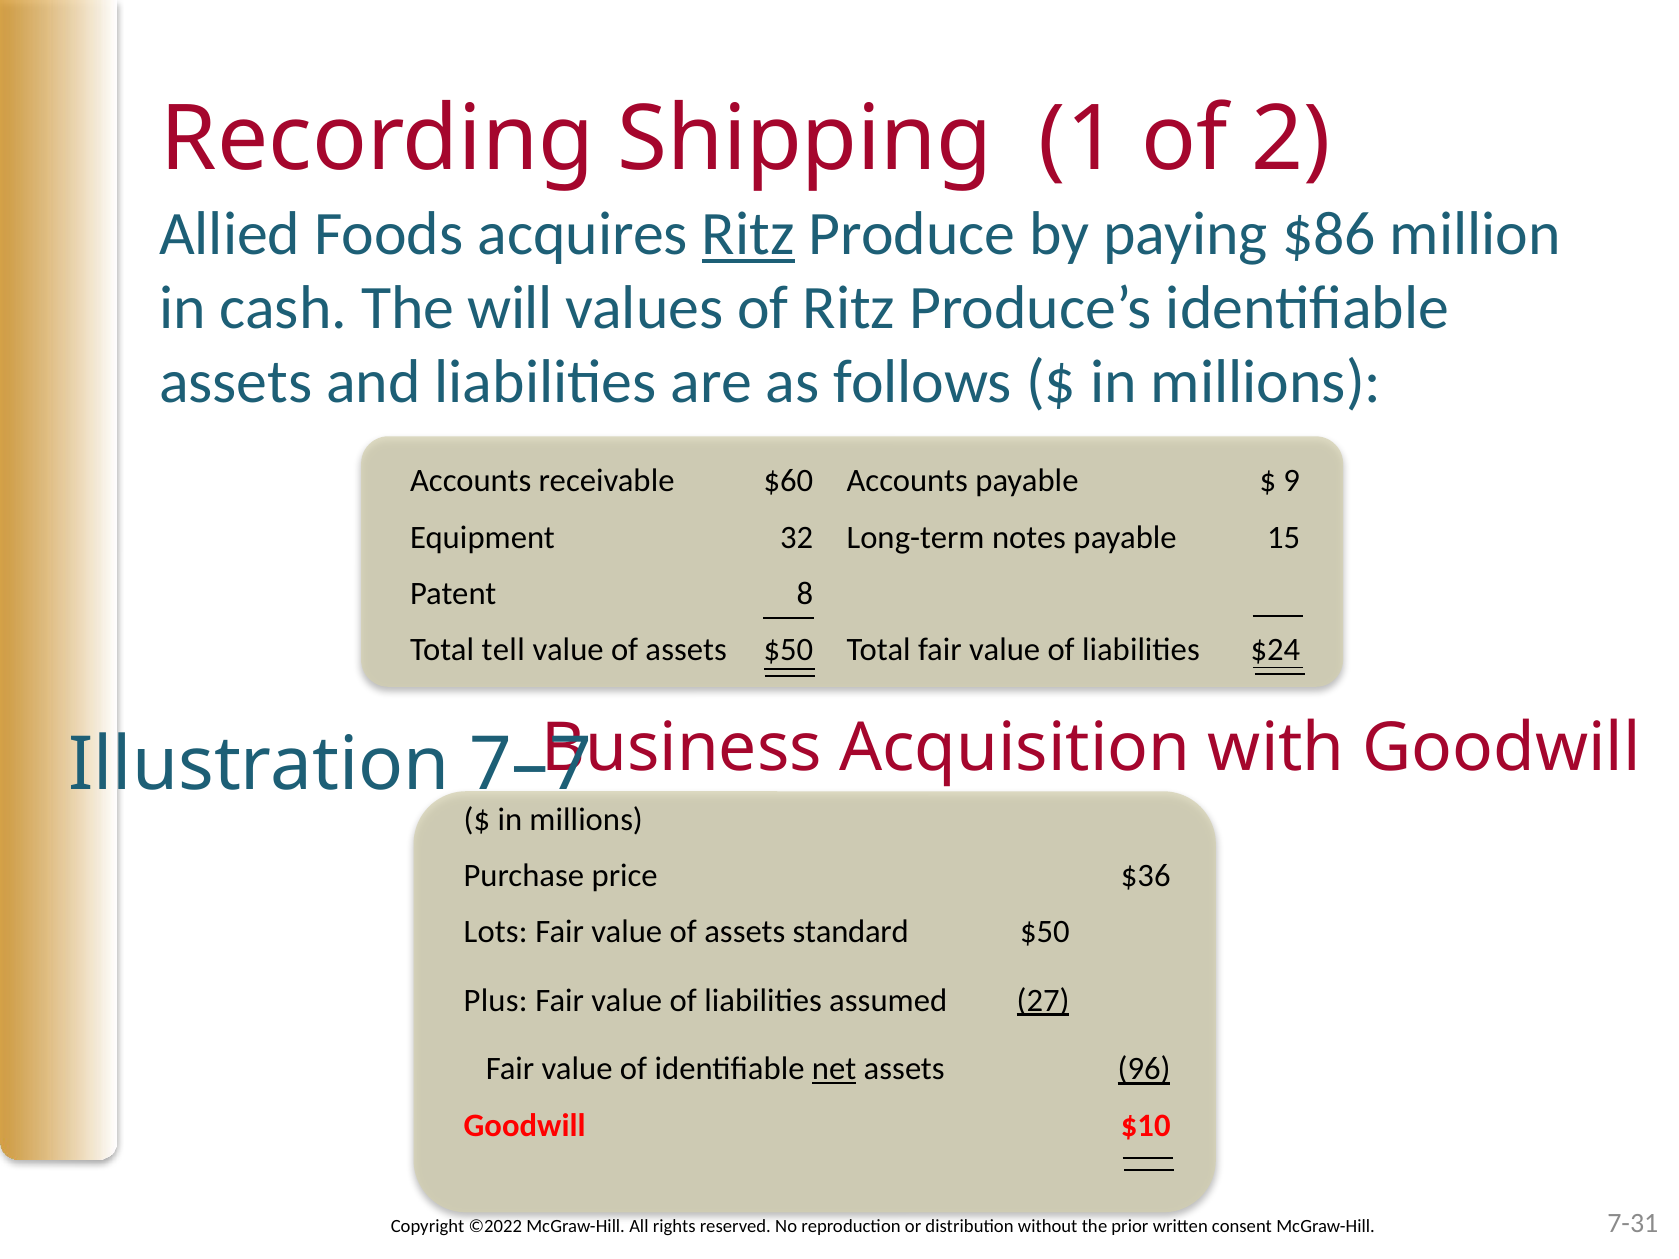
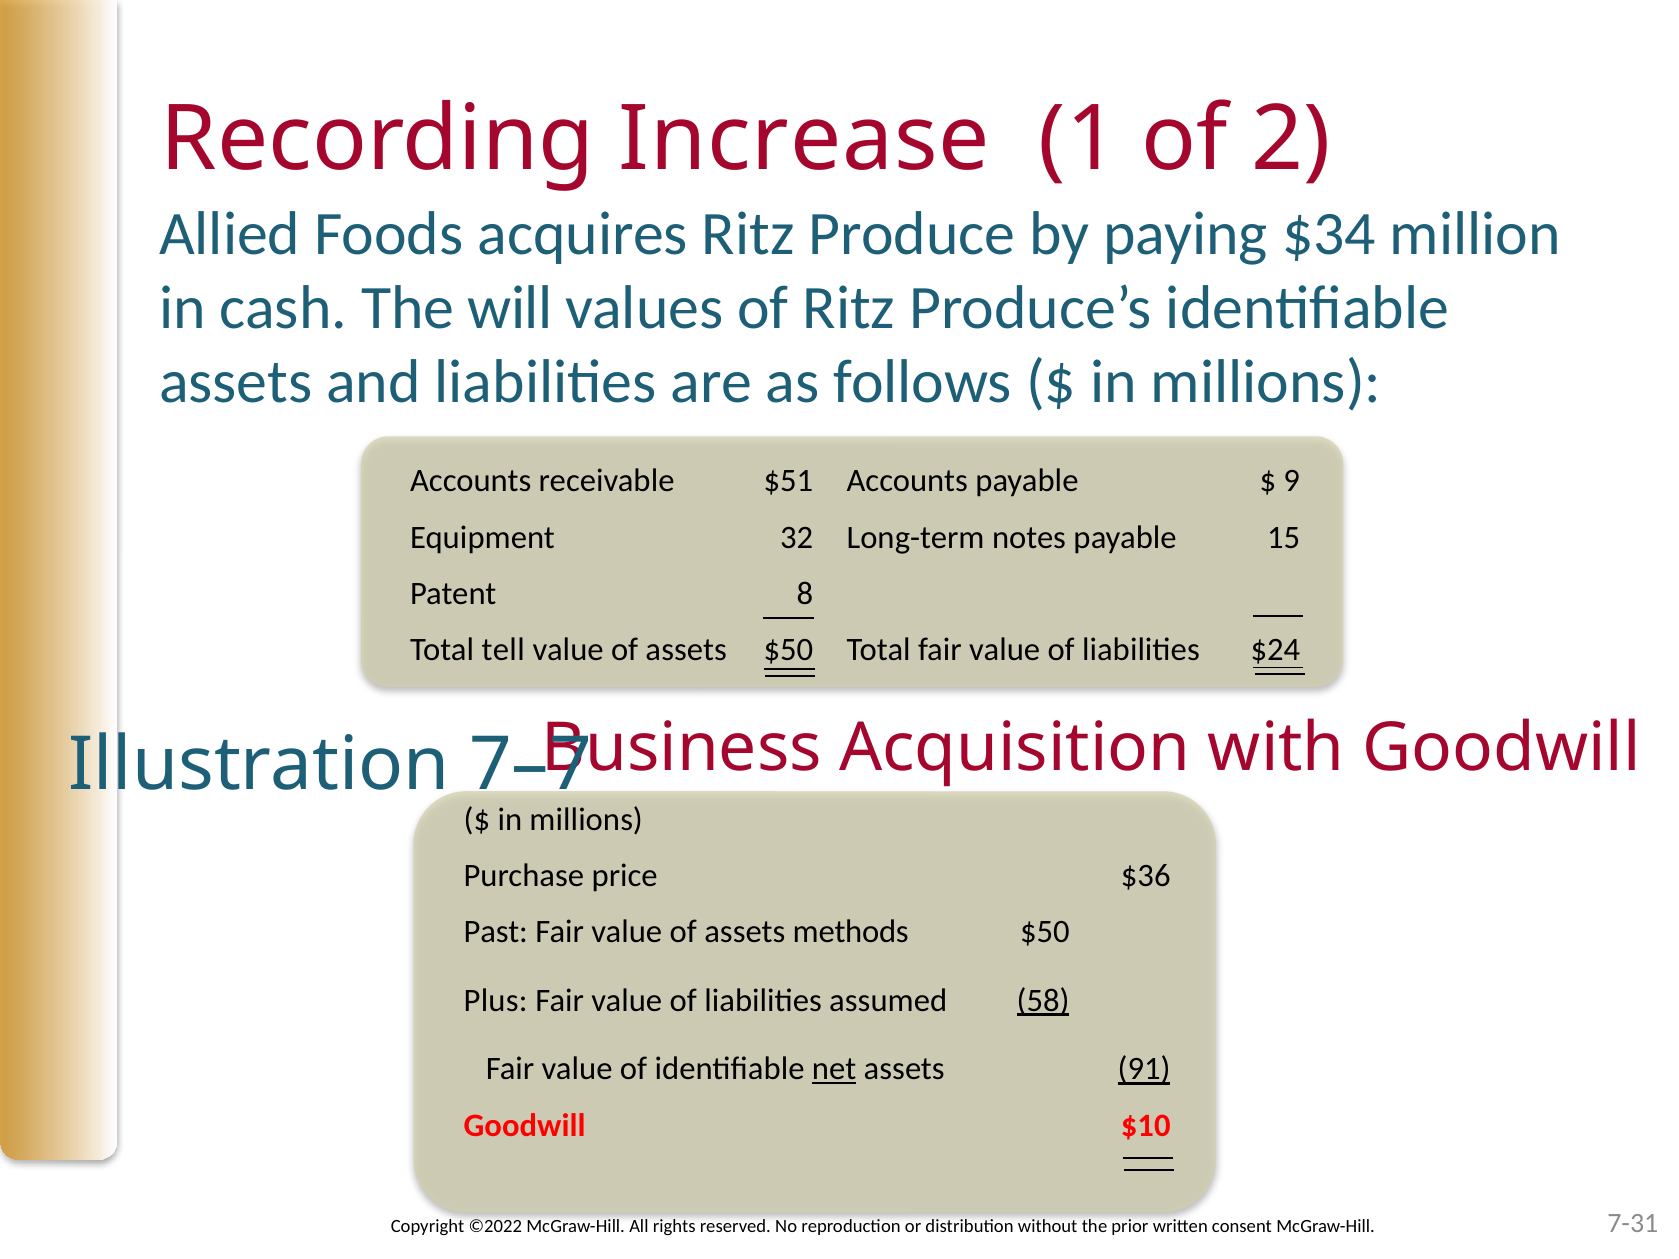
Shipping: Shipping -> Increase (804, 140)
Ritz underline: present -> none (748, 234)
$86: $86 -> $34 (1329, 234)
$60: $60 -> $51 (788, 481)
Lots: Lots -> Past (496, 932)
standard: standard -> methods (851, 932)
27: 27 -> 58 (1043, 1001)
96: 96 -> 91 (1144, 1069)
